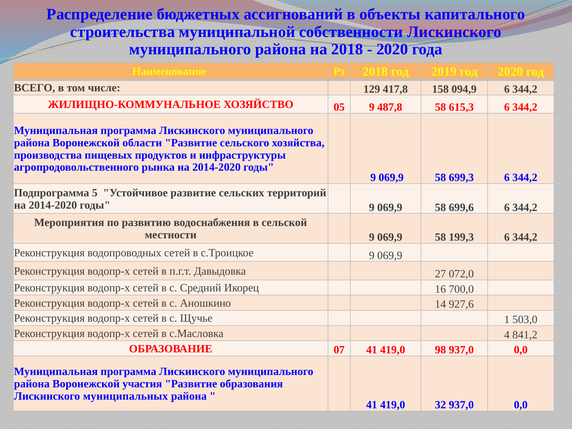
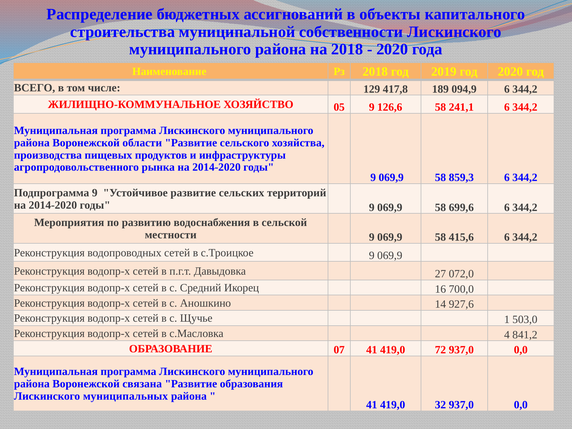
158: 158 -> 189 (440, 89)
487,8: 487,8 -> 126,6 (390, 107)
615,3: 615,3 -> 241,1 (461, 107)
699,3: 699,3 -> 859,3 (461, 178)
Подпрограмма 5: 5 -> 9 (95, 193)
199,3: 199,3 -> 415,6 (461, 237)
98: 98 -> 72 (440, 350)
участия: участия -> связана (142, 384)
